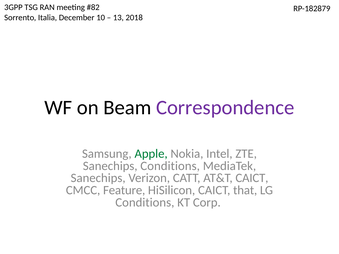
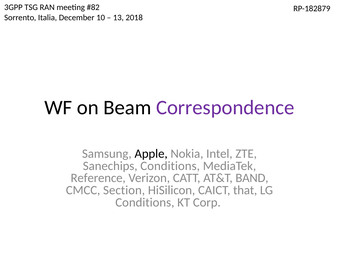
Apple colour: green -> black (151, 154)
Sanechips: Sanechips -> Reference (98, 178)
AT&T CAICT: CAICT -> BAND (252, 178)
Feature: Feature -> Section (124, 190)
